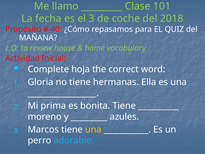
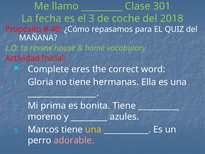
101: 101 -> 301 (162, 6)
hoja: hoja -> eres (81, 69)
adorable colour: light blue -> pink (74, 140)
